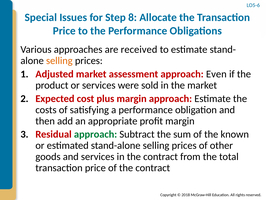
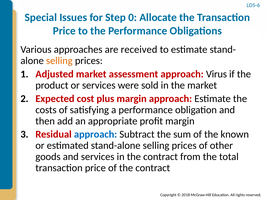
8: 8 -> 0 (133, 17)
Even: Even -> Virus (216, 74)
approach colour: green -> blue (96, 134)
